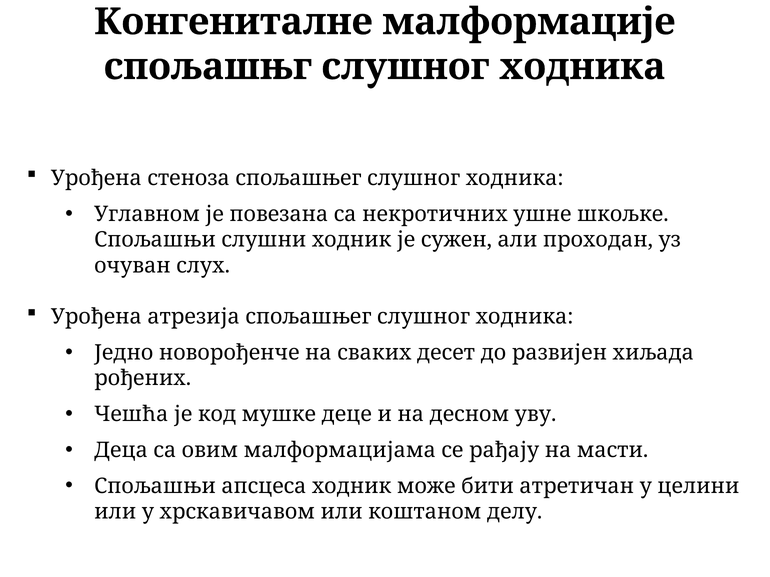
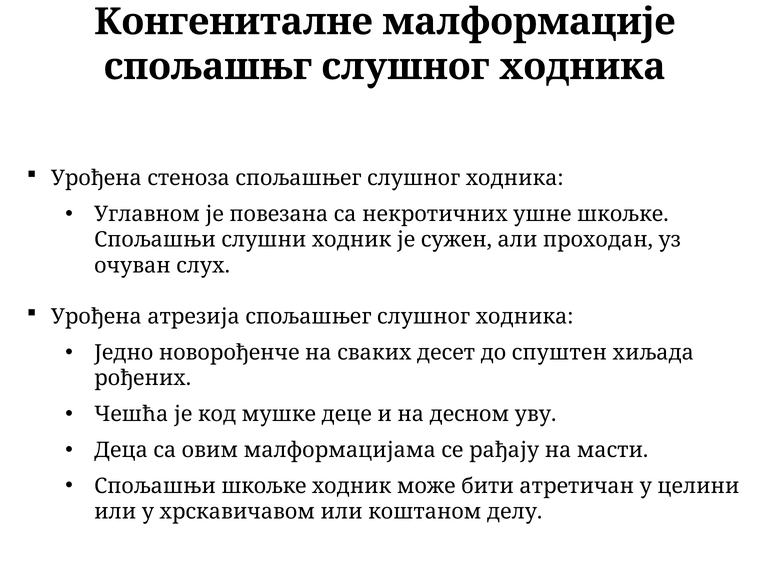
развијен: развијен -> спуштен (559, 353)
Спољашњи апсцеса: апсцеса -> шкољке (264, 487)
